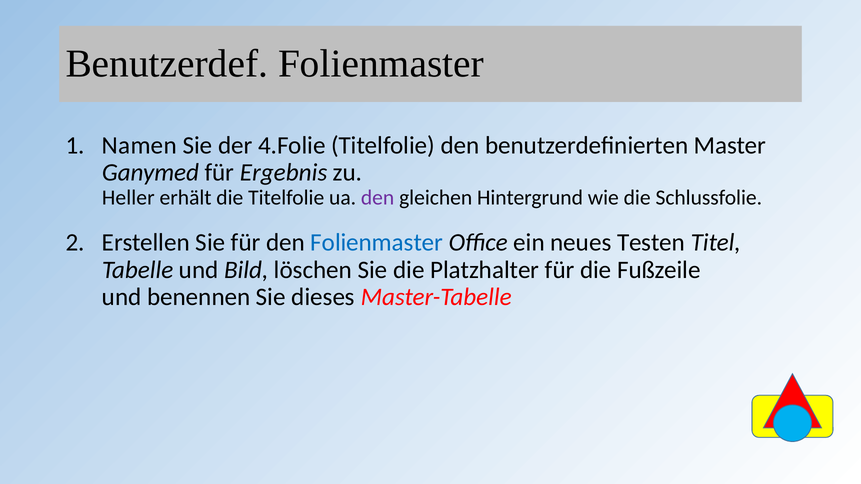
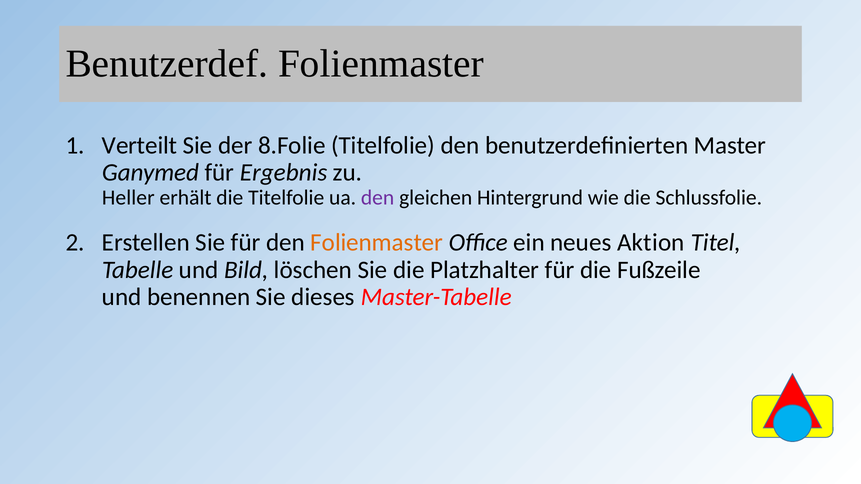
Namen: Namen -> Verteilt (140, 146)
4.Folie: 4.Folie -> 8.Folie (292, 146)
Folienmaster colour: blue -> orange (377, 243)
Testen: Testen -> Aktion (651, 243)
